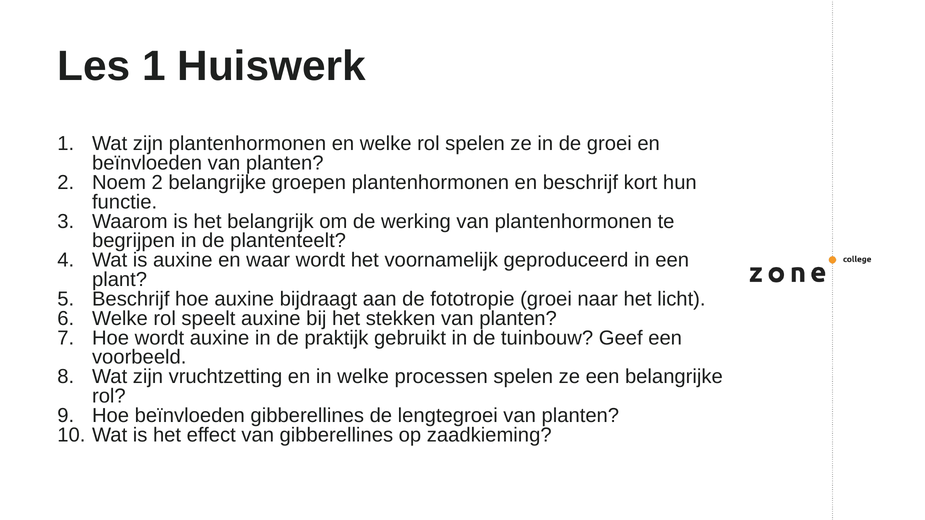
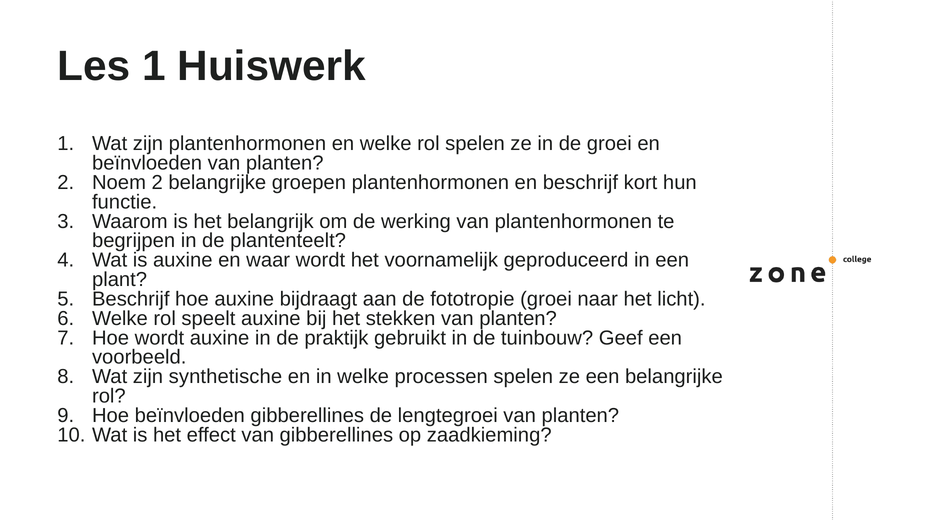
vruchtzetting: vruchtzetting -> synthetische (225, 377)
